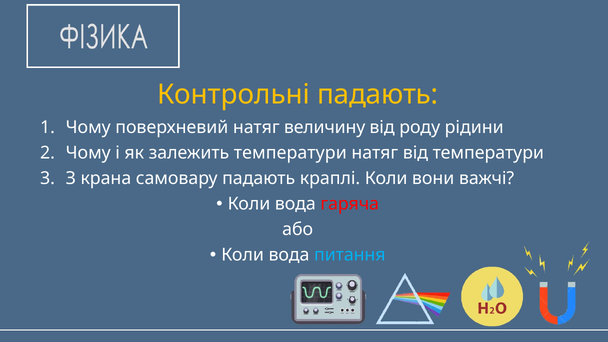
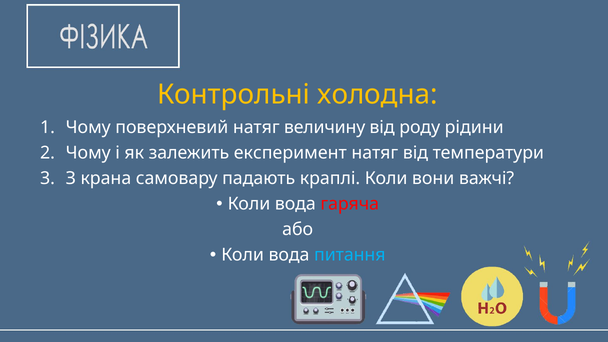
Контрольні падають: падають -> холодна (378, 94)
залежить температури: температури -> експеримент (290, 153)
